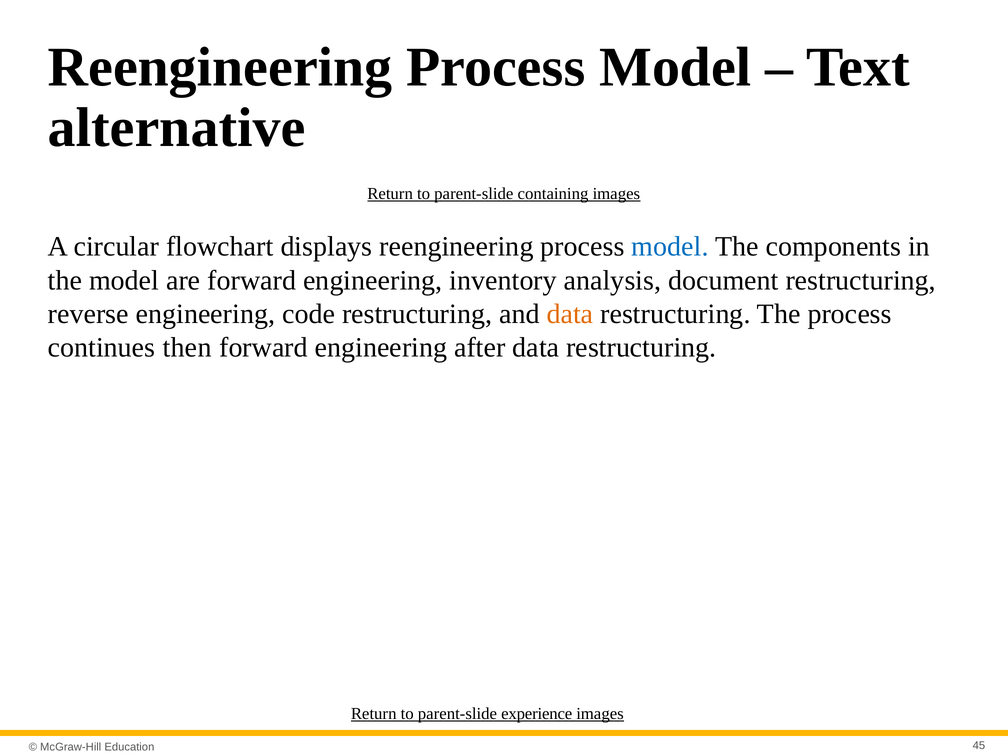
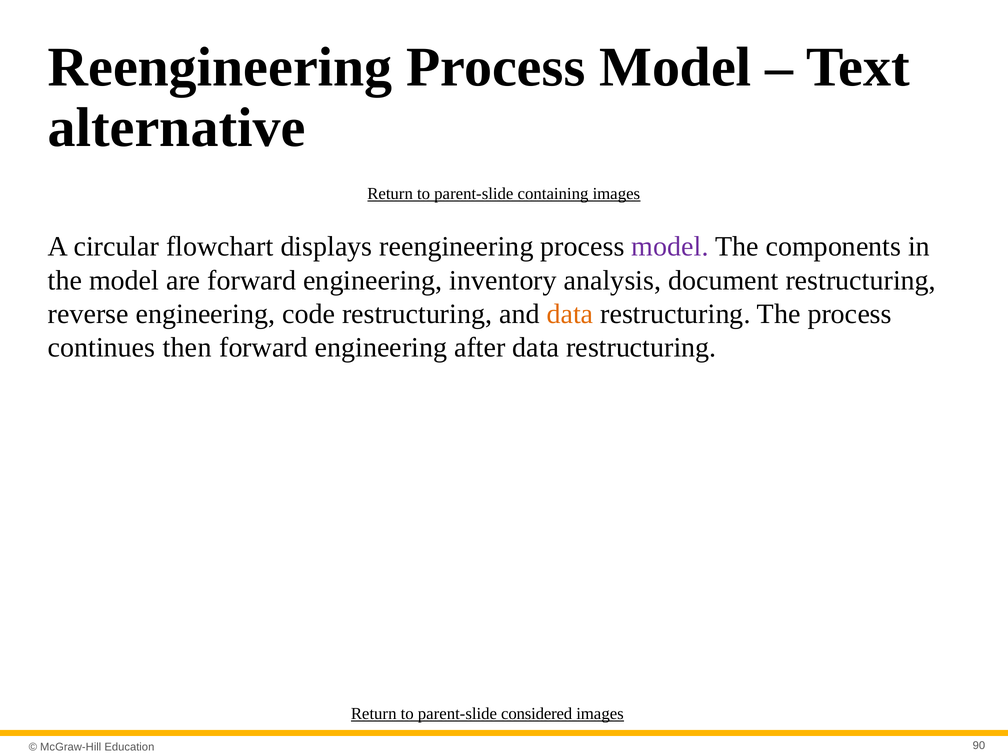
model colour: blue -> purple (670, 247)
experience: experience -> considered (537, 714)
45: 45 -> 90 (979, 745)
